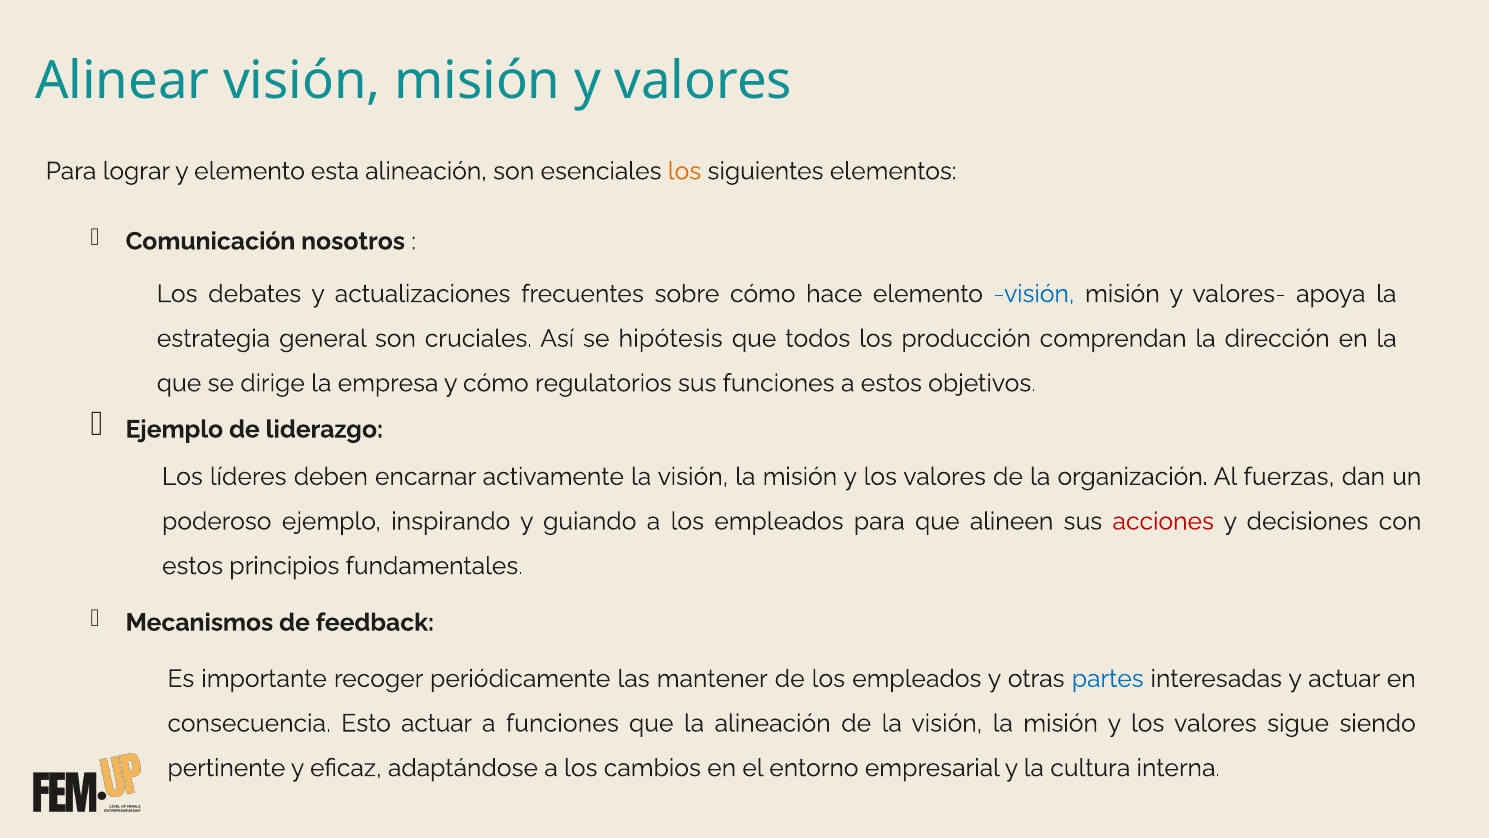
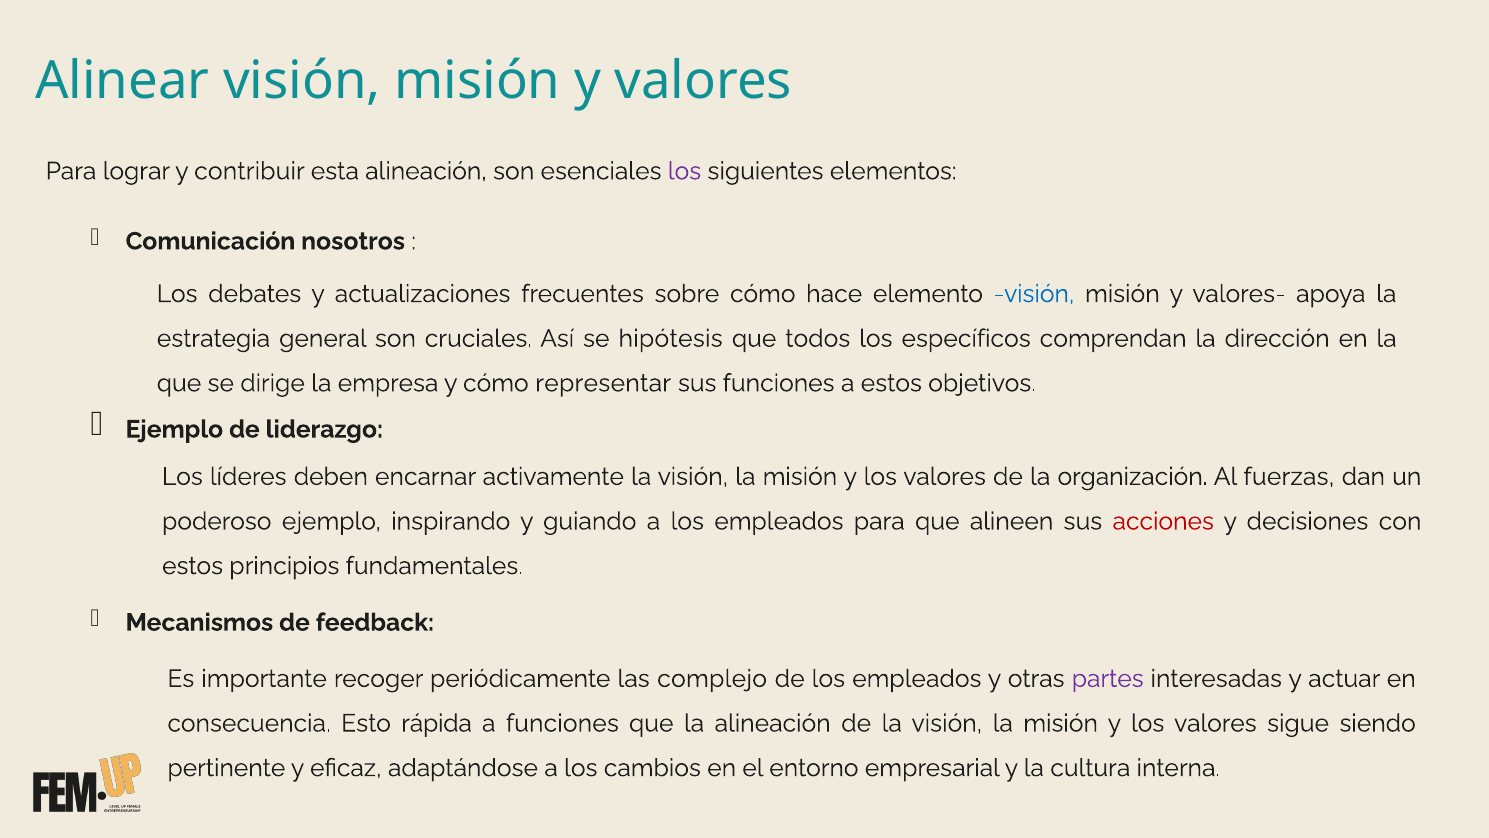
y elemento: elemento -> contribuir (249, 171)
los colour: orange -> purple (685, 171)
producción: producción -> específicos (966, 338)
regulatorios: regulatorios -> representar (603, 383)
mantener: mantener -> complejo (712, 678)
partes colour: blue -> purple (1108, 678)
Esto actuar: actuar -> rápida (437, 723)
